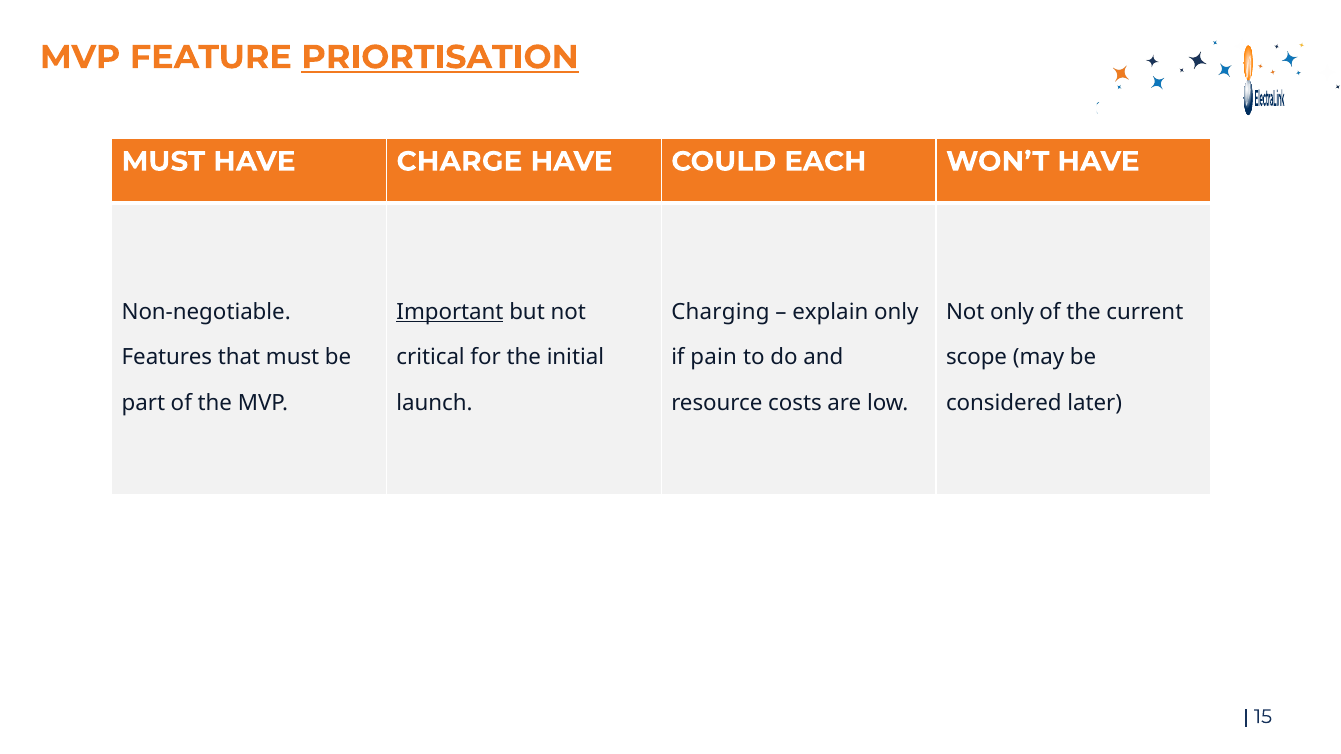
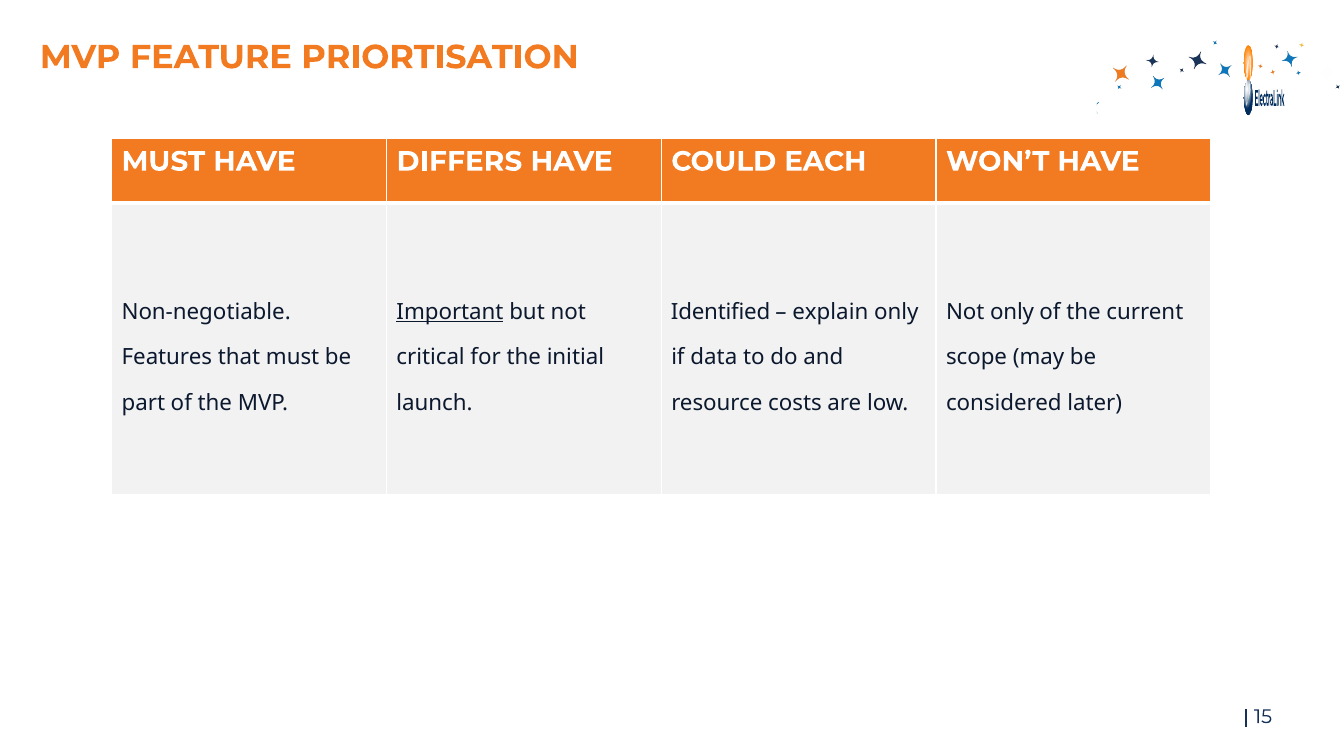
PRIORTISATION underline: present -> none (440, 57)
CHARGE: CHARGE -> DIFFERS (459, 161)
Charging: Charging -> Identified (721, 312)
pain: pain -> data (714, 358)
